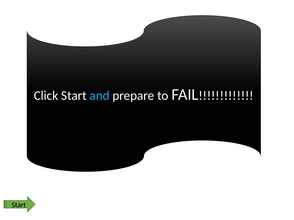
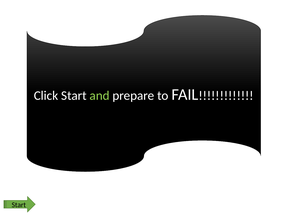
and colour: light blue -> light green (100, 96)
